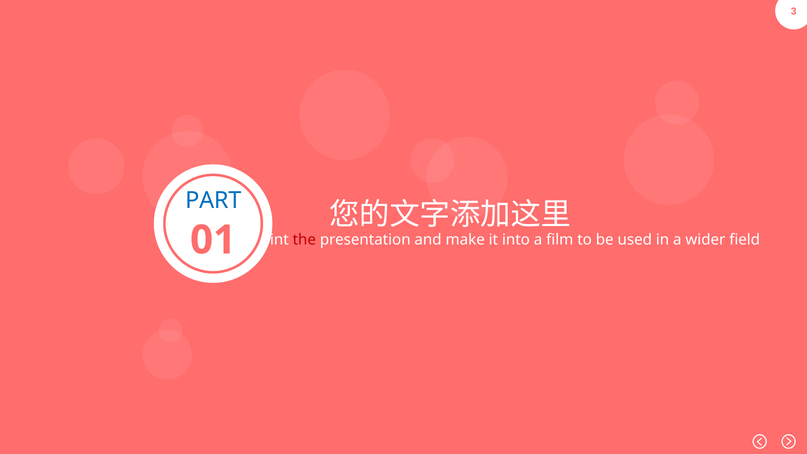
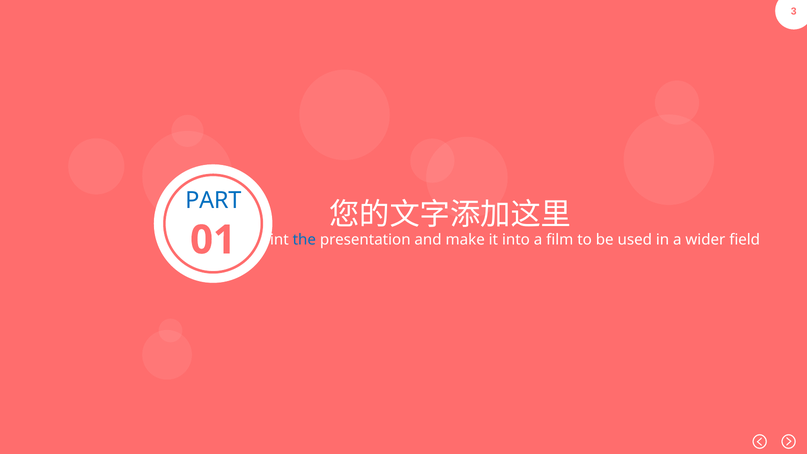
the colour: red -> blue (304, 240)
